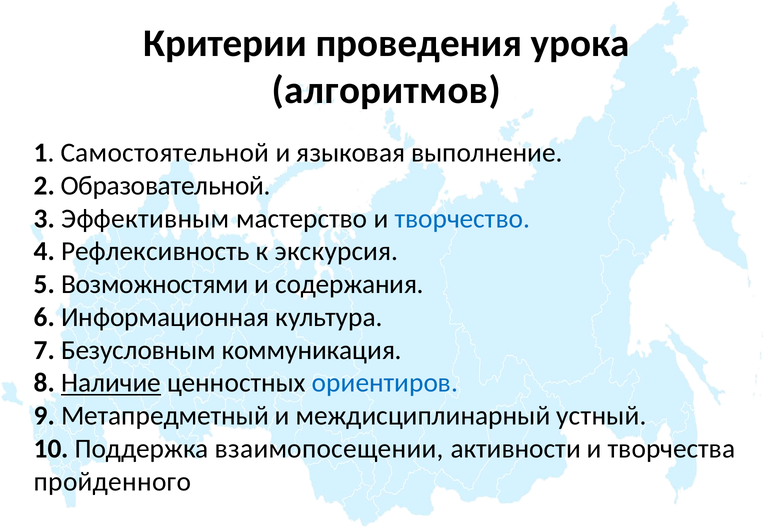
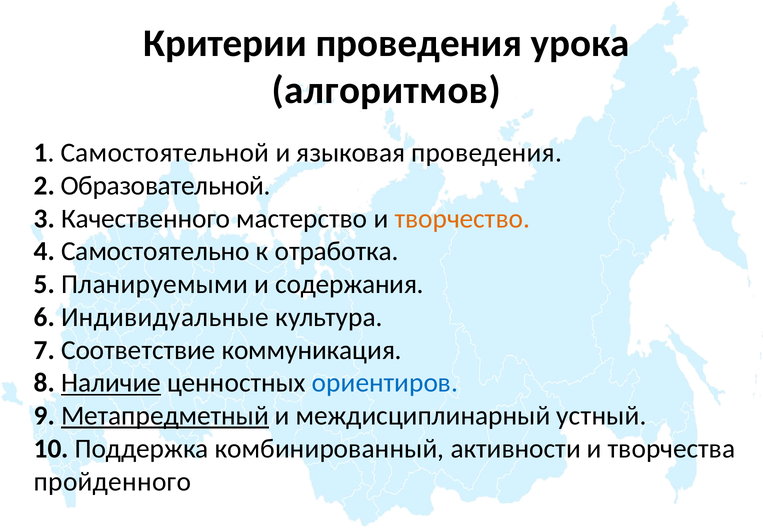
языковая выполнение: выполнение -> проведения (487, 153)
Эффективным: Эффективным -> Качественного (146, 219)
творчество colour: blue -> orange (462, 219)
Рефлексивность: Рефлексивность -> Самостоятельно (155, 252)
экскурсия: экскурсия -> отработка (337, 252)
Возможностями: Возможностями -> Планируемыми (154, 284)
Информационная: Информационная -> Индивидуальные (165, 317)
Безусловным: Безусловным -> Соответствие (138, 350)
Метапредметный underline: none -> present (165, 416)
взаимопосещении: взаимопосещении -> комбинированный (329, 449)
